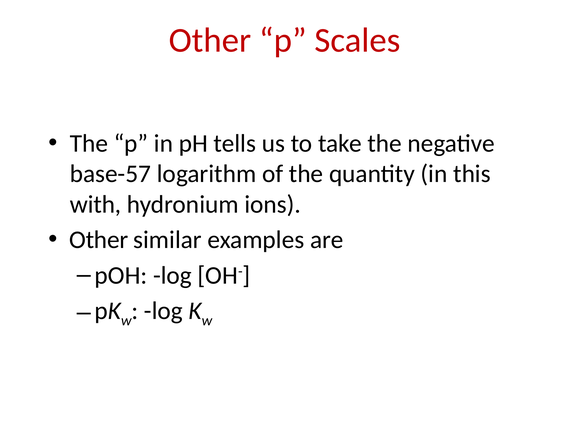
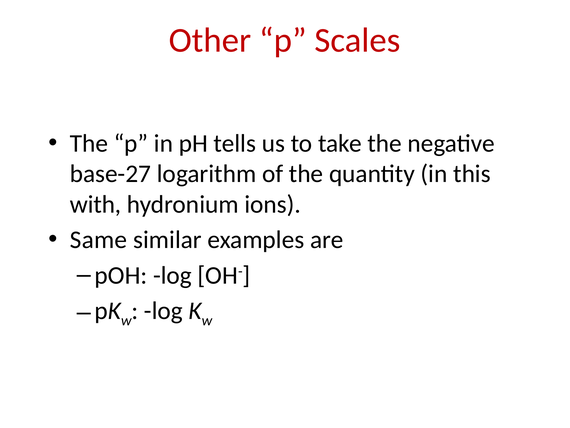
base-57: base-57 -> base-27 (110, 174)
Other: Other -> Same (98, 240)
